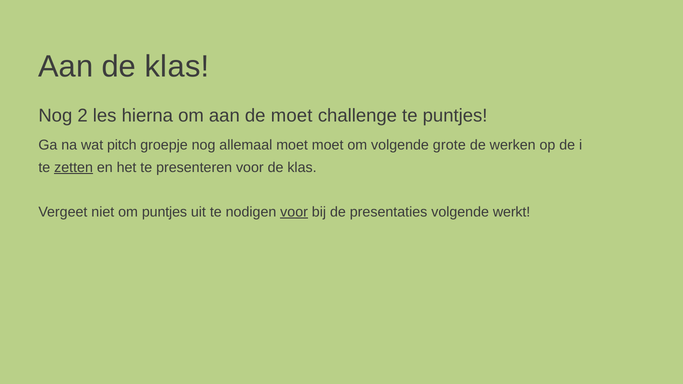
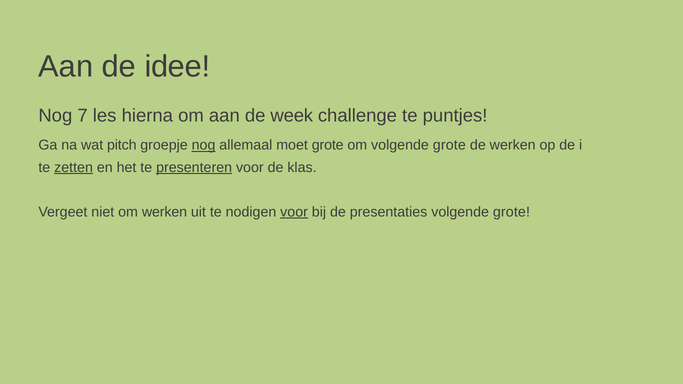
Aan de klas: klas -> idee (177, 66)
2: 2 -> 7 (83, 116)
de moet: moet -> week (292, 116)
nog underline: none -> present (204, 145)
moet moet: moet -> grote (328, 145)
presenteren underline: none -> present (194, 168)
om puntjes: puntjes -> werken (165, 212)
presentaties volgende werkt: werkt -> grote (511, 212)
